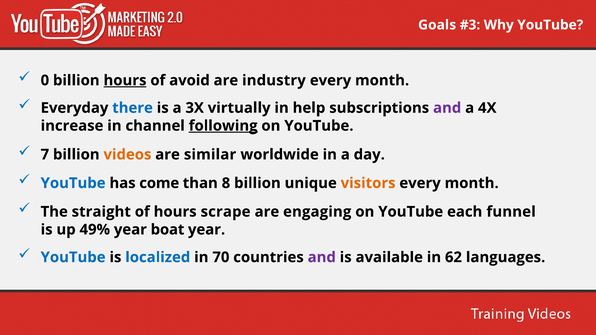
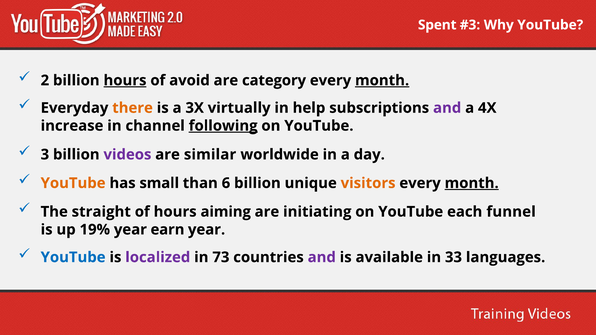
Goals: Goals -> Spent (437, 25)
0: 0 -> 2 (45, 80)
industry: industry -> category (274, 80)
month underline: none -> present (382, 80)
there colour: blue -> orange (133, 108)
7: 7 -> 3 (45, 155)
videos colour: orange -> purple (127, 155)
YouTube colour: blue -> orange (73, 183)
come: come -> small (159, 183)
8: 8 -> 6 (226, 183)
month underline: none -> present (472, 183)
scrape: scrape -> aiming (226, 212)
engaging: engaging -> initiating (317, 212)
49%: 49% -> 19% (95, 230)
boat: boat -> earn (168, 230)
localized colour: blue -> purple (158, 257)
70: 70 -> 73 (221, 257)
62: 62 -> 33 (453, 257)
